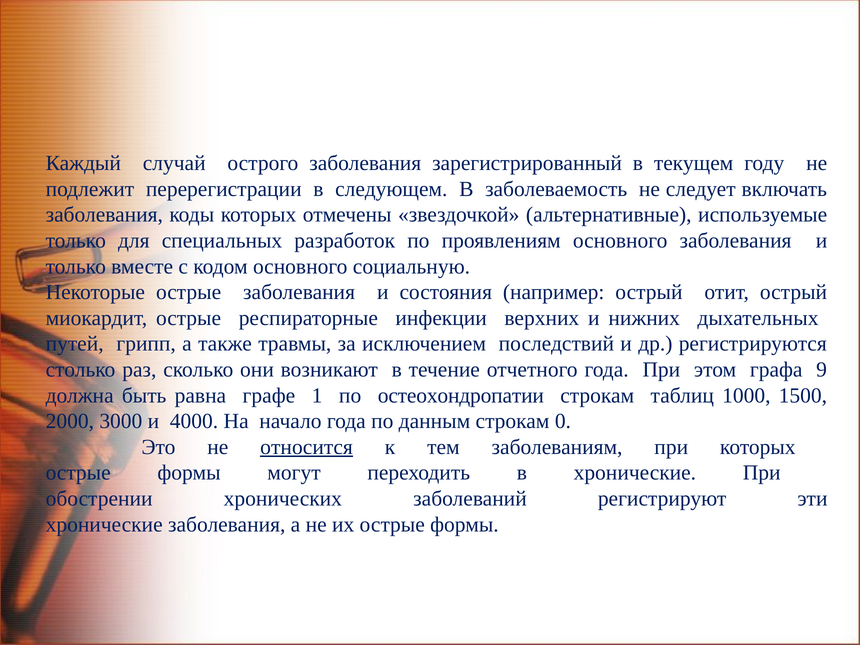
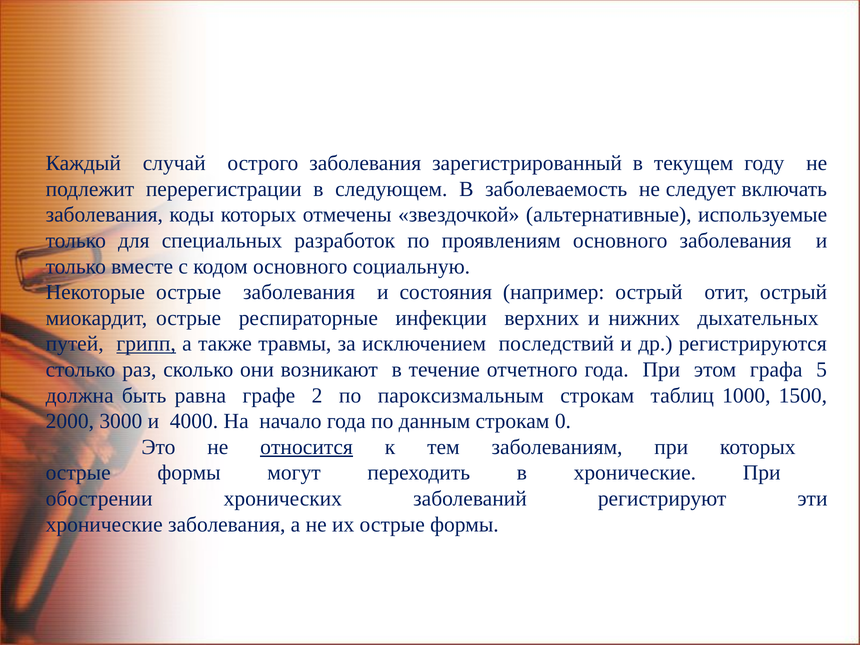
грипп underline: none -> present (146, 344)
9: 9 -> 5 (822, 370)
1: 1 -> 2 (317, 395)
остеохондропатии: остеохондропатии -> пароксизмальным (461, 395)
